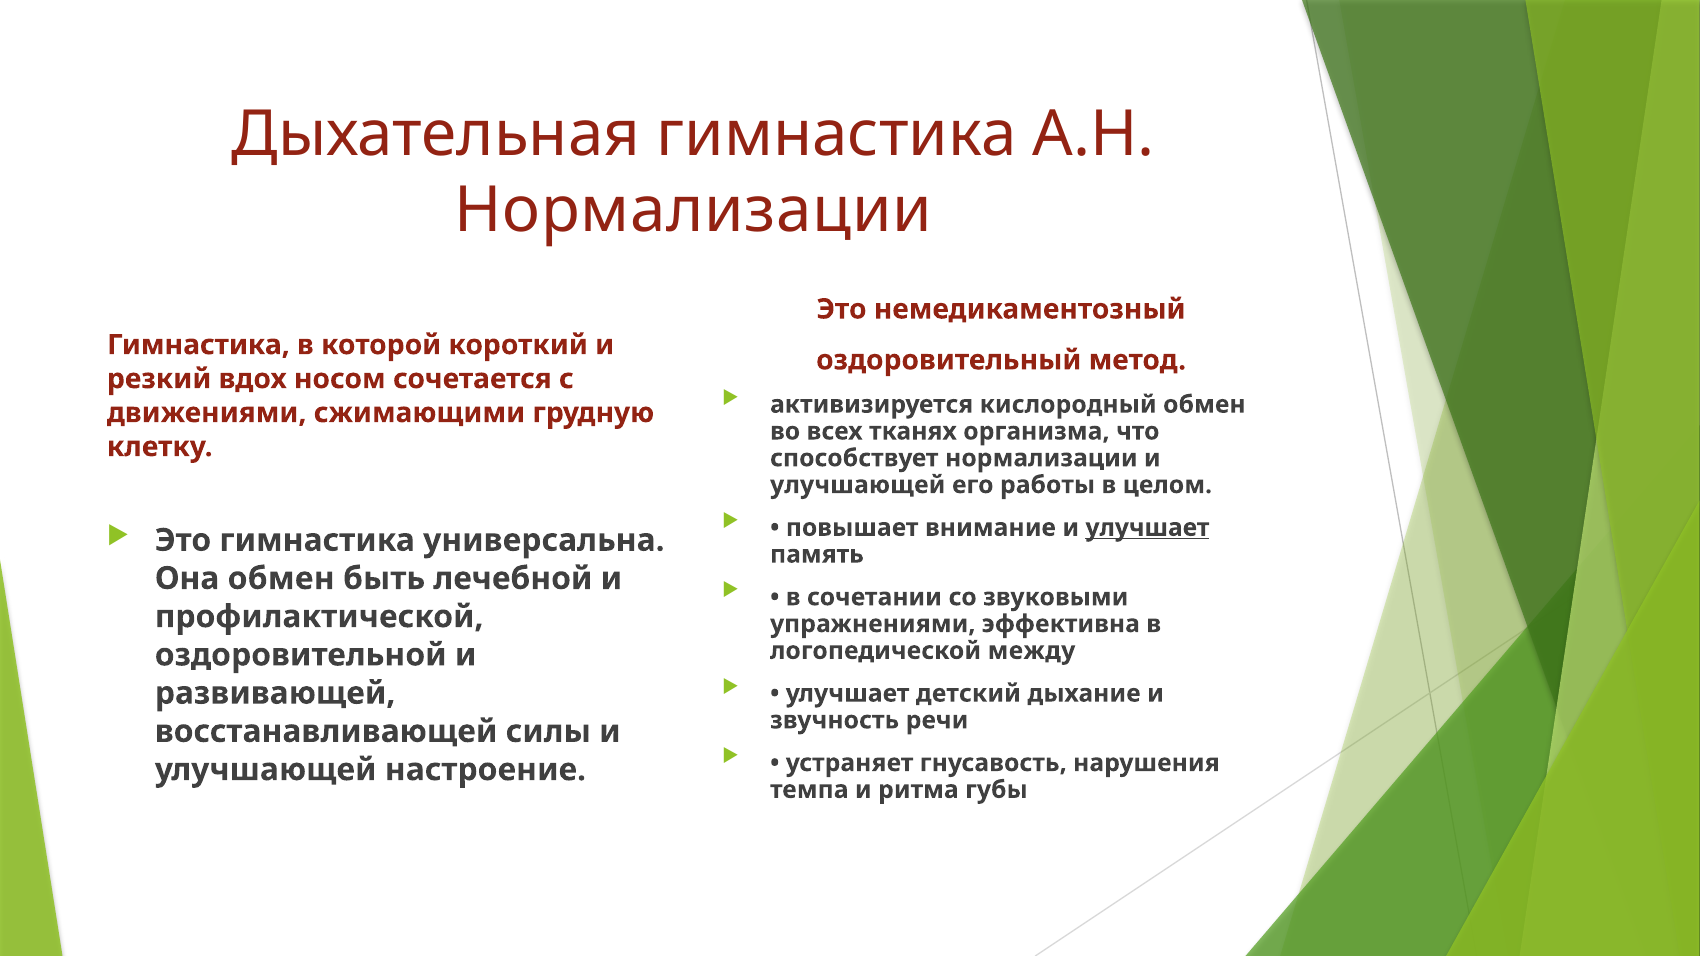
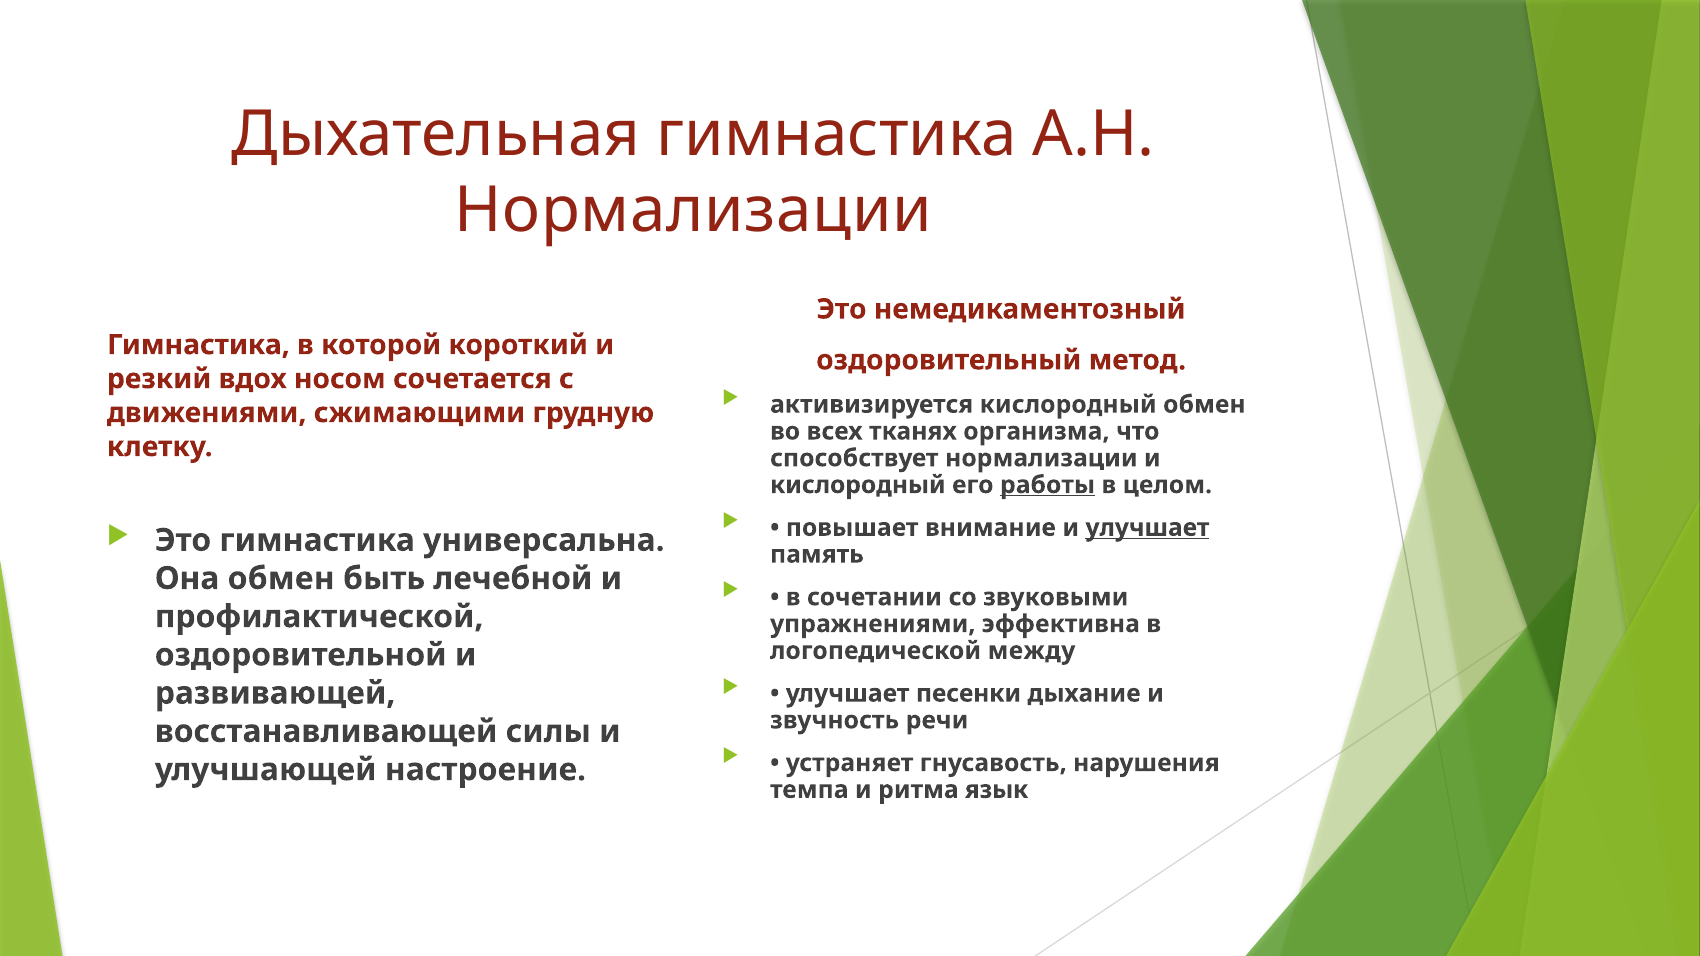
улучшающей: улучшающей -> кислородный (858, 485)
работы underline: none -> present (1048, 485)
детский: детский -> песенки (968, 694)
губы: губы -> язык (997, 790)
